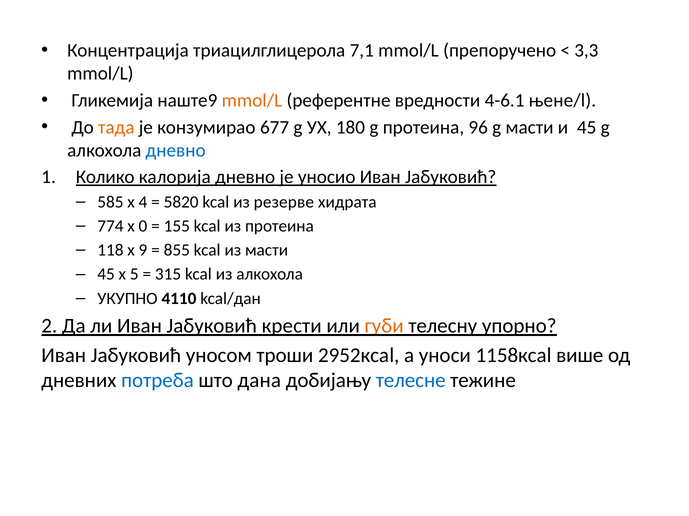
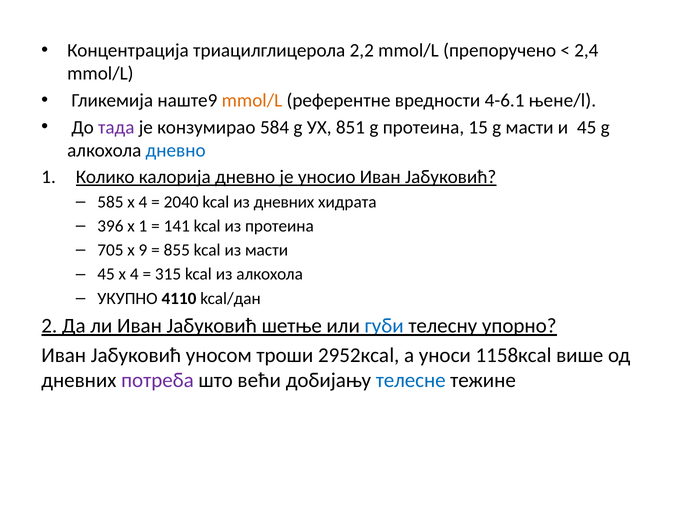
7,1: 7,1 -> 2,2 (362, 51)
3,3: 3,3 -> 2,4 (586, 51)
тада colour: orange -> purple (116, 127)
677: 677 -> 584 (275, 127)
180: 180 -> 851 (350, 127)
96: 96 -> 15 (478, 127)
5820: 5820 -> 2040 (181, 202)
из резерве: резерве -> дневних (284, 202)
774: 774 -> 396 (110, 226)
x 0: 0 -> 1 (143, 226)
155: 155 -> 141 (177, 226)
118: 118 -> 705 (110, 251)
45 x 5: 5 -> 4 (134, 275)
крести: крести -> шетње (292, 326)
губи colour: orange -> blue (384, 326)
потреба colour: blue -> purple (157, 381)
дана: дана -> већи (259, 381)
